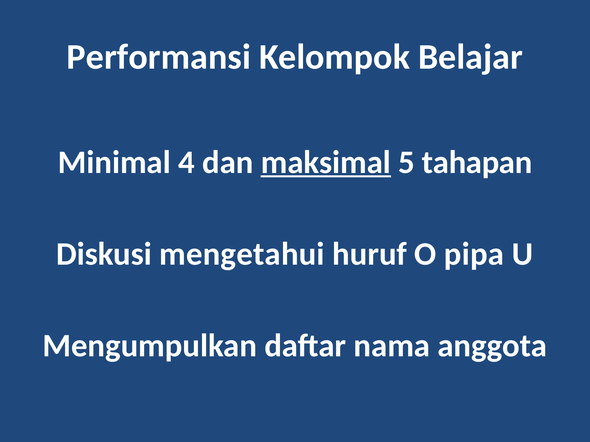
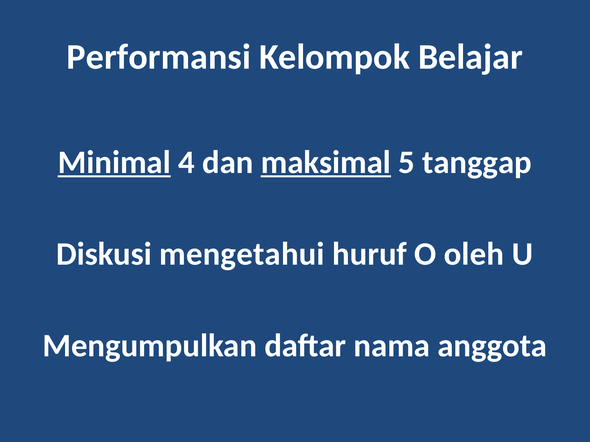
Minimal underline: none -> present (114, 163)
tahapan: tahapan -> tanggap (477, 163)
pipa: pipa -> oleh (474, 254)
